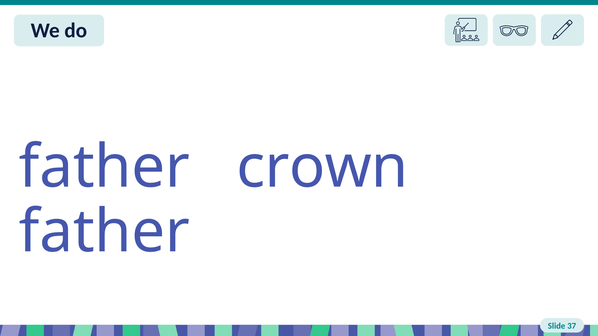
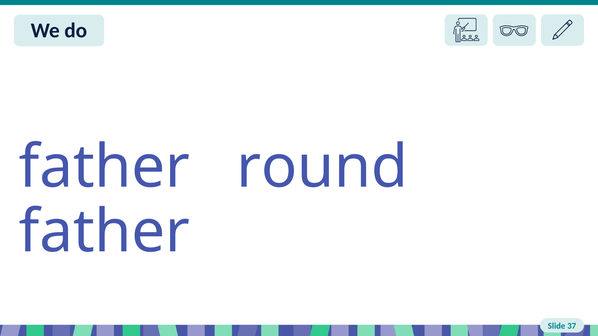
crown: crown -> round (322, 167)
